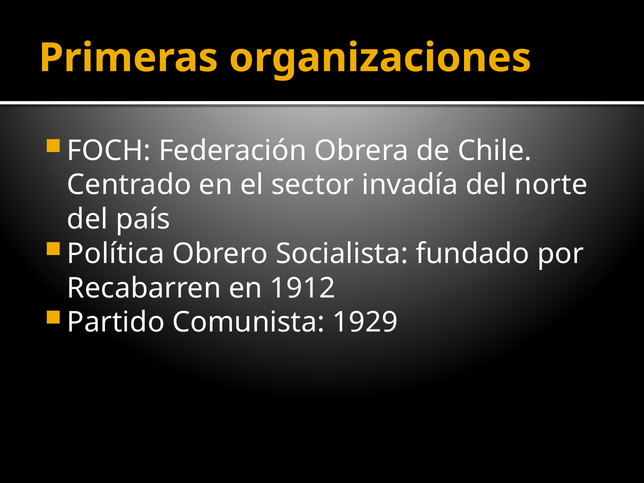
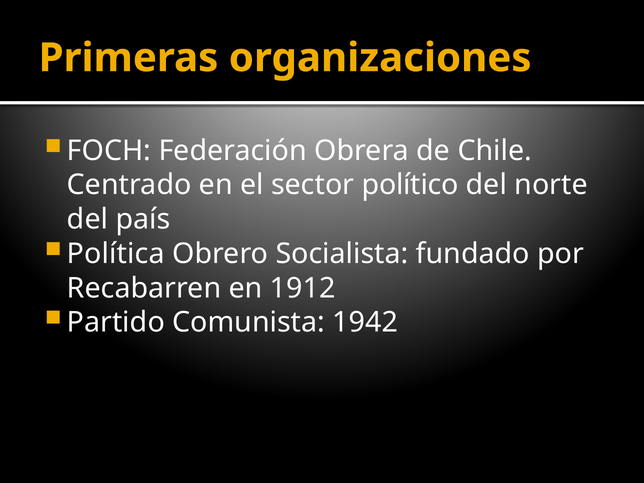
invadía: invadía -> político (410, 185)
1929: 1929 -> 1942 (365, 322)
